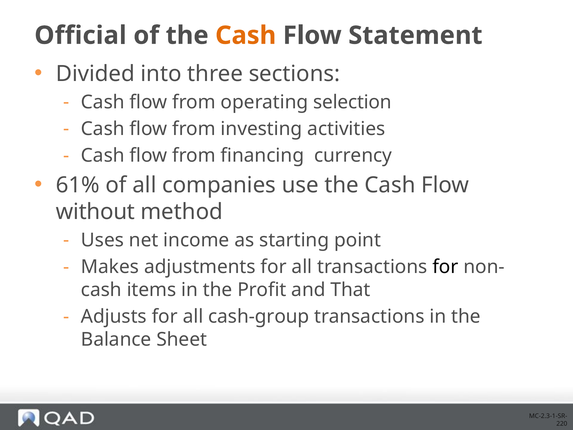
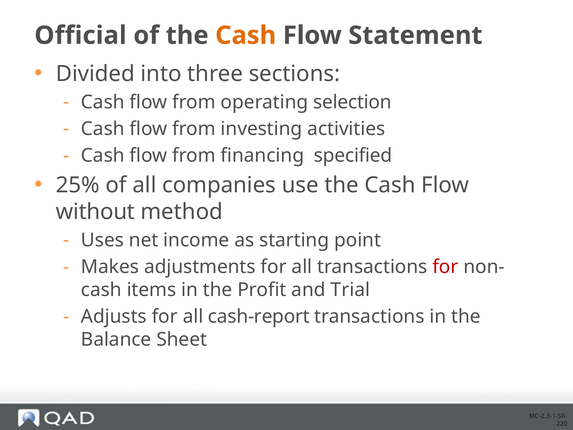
currency: currency -> specified (353, 156)
61%: 61% -> 25% (78, 185)
for colour: black -> red (445, 267)
That: That -> Trial (350, 290)
cash-group: cash-group -> cash-report (259, 316)
